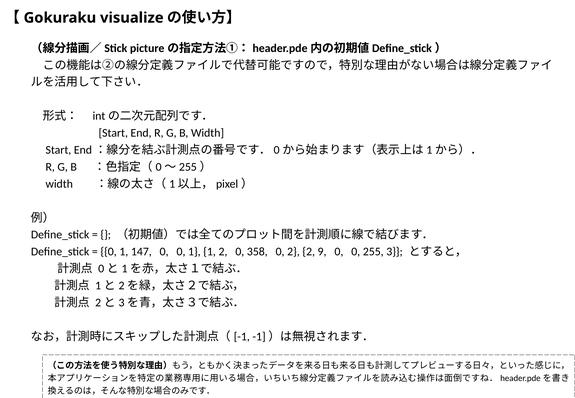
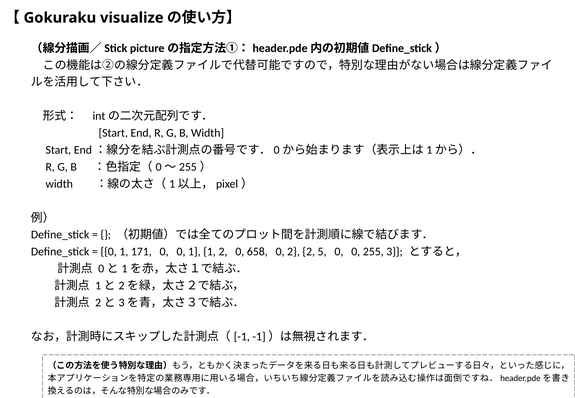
147: 147 -> 171 (141, 252)
358: 358 -> 658 (257, 252)
9: 9 -> 5 (322, 252)
